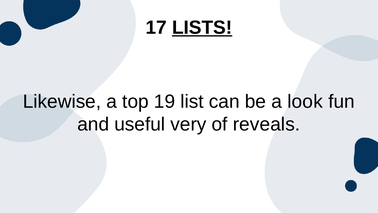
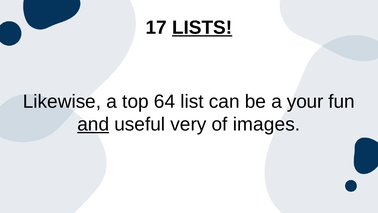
19: 19 -> 64 (165, 101)
look: look -> your (305, 101)
and underline: none -> present (93, 124)
reveals: reveals -> images (266, 124)
